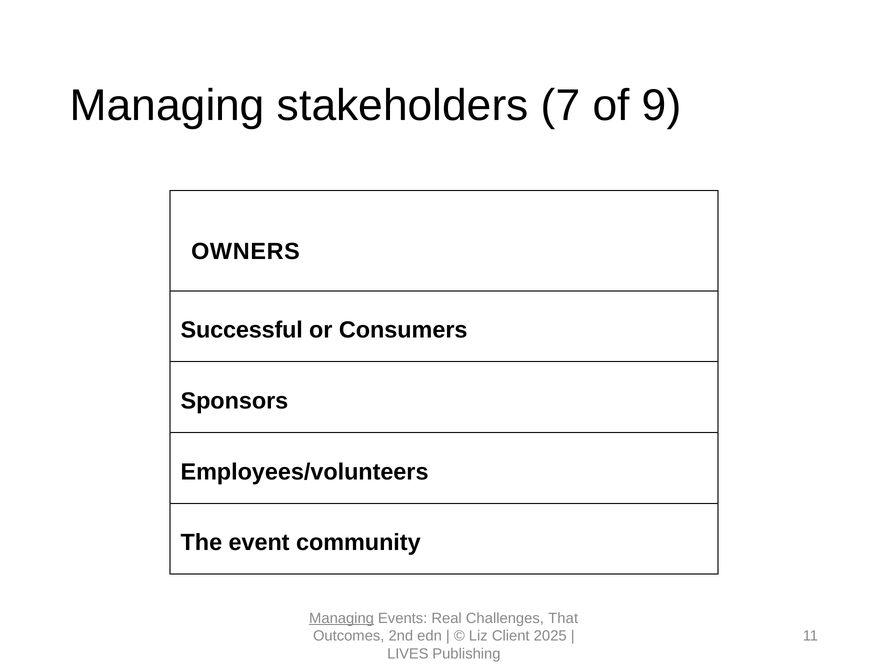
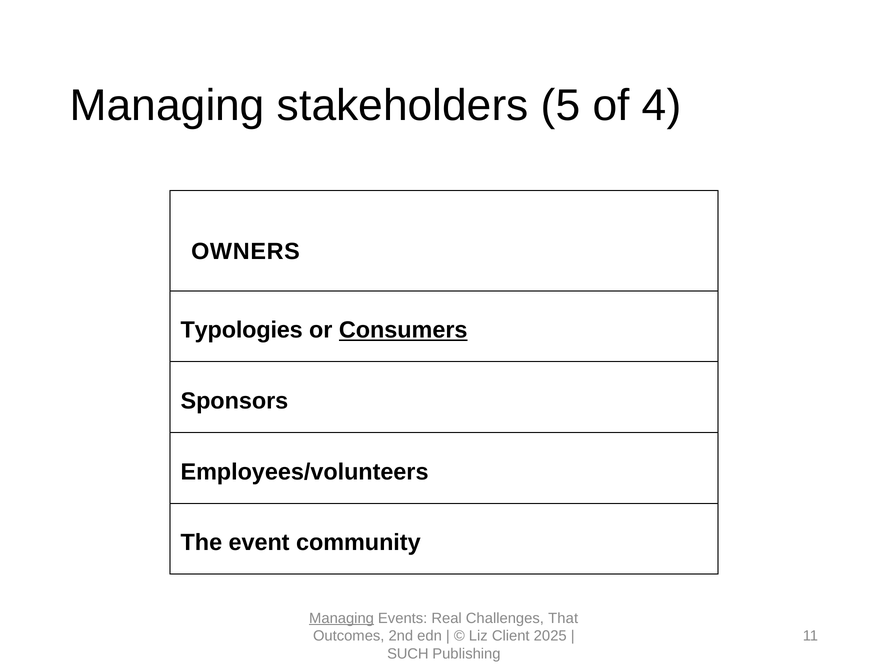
7: 7 -> 5 (561, 106)
9: 9 -> 4 (662, 106)
Successful: Successful -> Typologies (242, 330)
Consumers underline: none -> present (403, 330)
LIVES: LIVES -> SUCH (408, 654)
